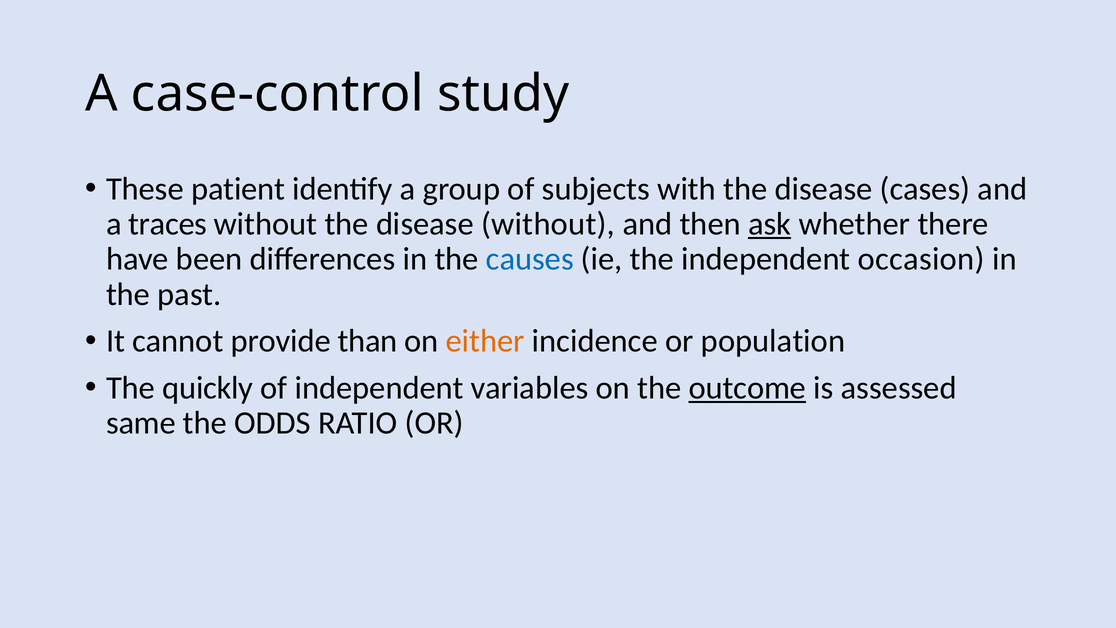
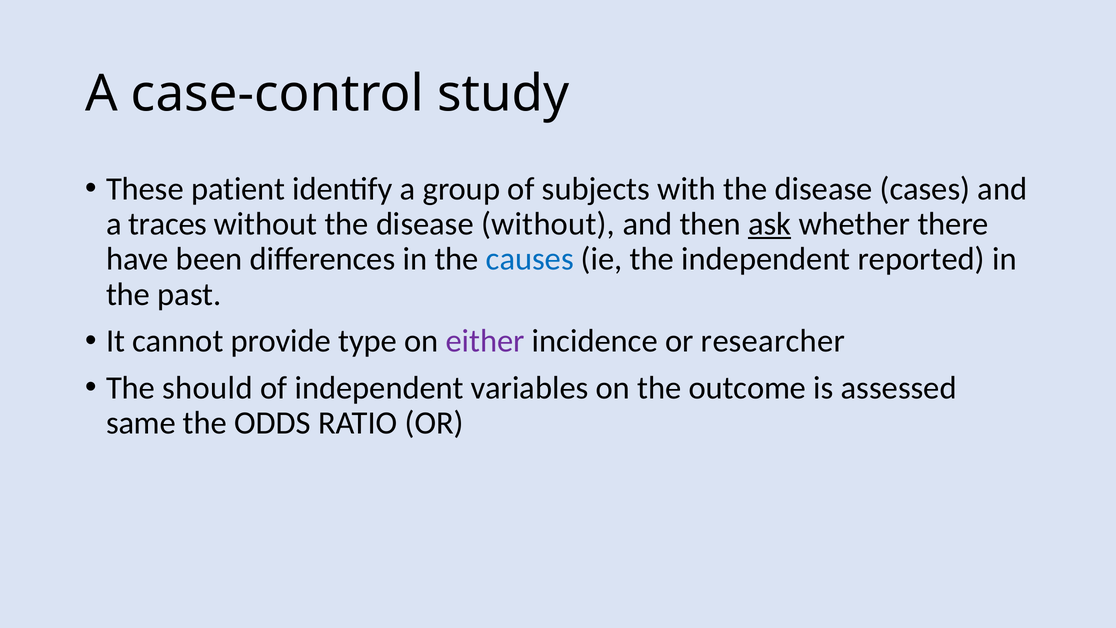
occasion: occasion -> reported (921, 259)
than: than -> type (368, 341)
either colour: orange -> purple (485, 341)
population: population -> researcher (773, 341)
quickly: quickly -> should (207, 388)
outcome underline: present -> none (747, 388)
